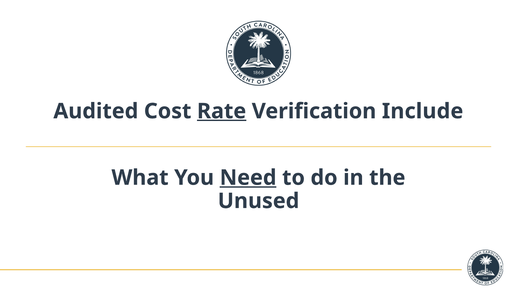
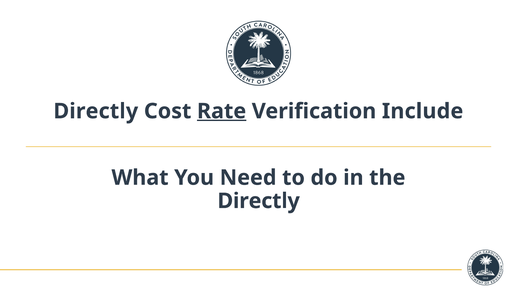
Audited: Audited -> Directly (96, 111)
Need underline: present -> none (248, 178)
Unused: Unused -> Directly (259, 201)
